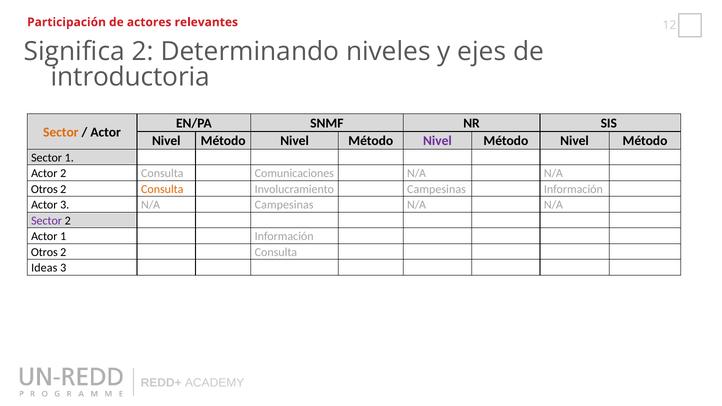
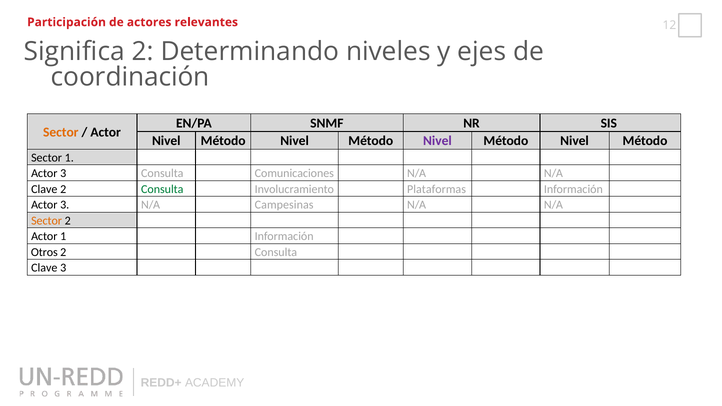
introductoria: introductoria -> coordinación (130, 77)
2: 2 -> 3 (63, 173)
Otros: Otros -> Clave (44, 189)
Consulta colour: orange -> green (162, 189)
Involucramiento Campesinas: Campesinas -> Plataformas (437, 189)
Sector colour: purple -> orange (47, 221)
Ideas: Ideas -> Clave (44, 268)
